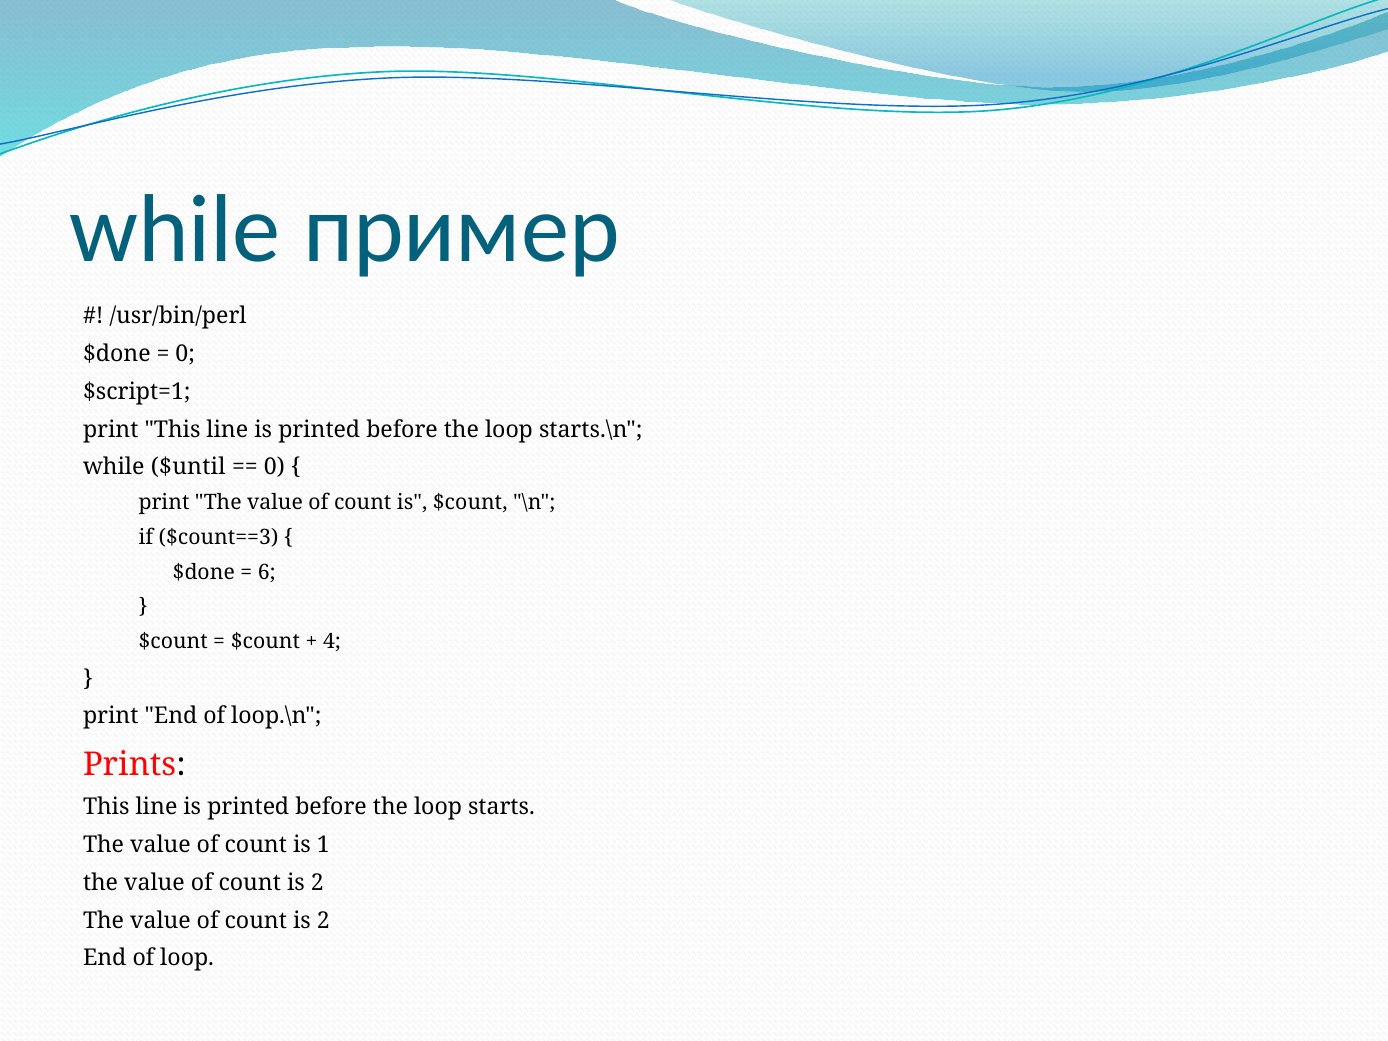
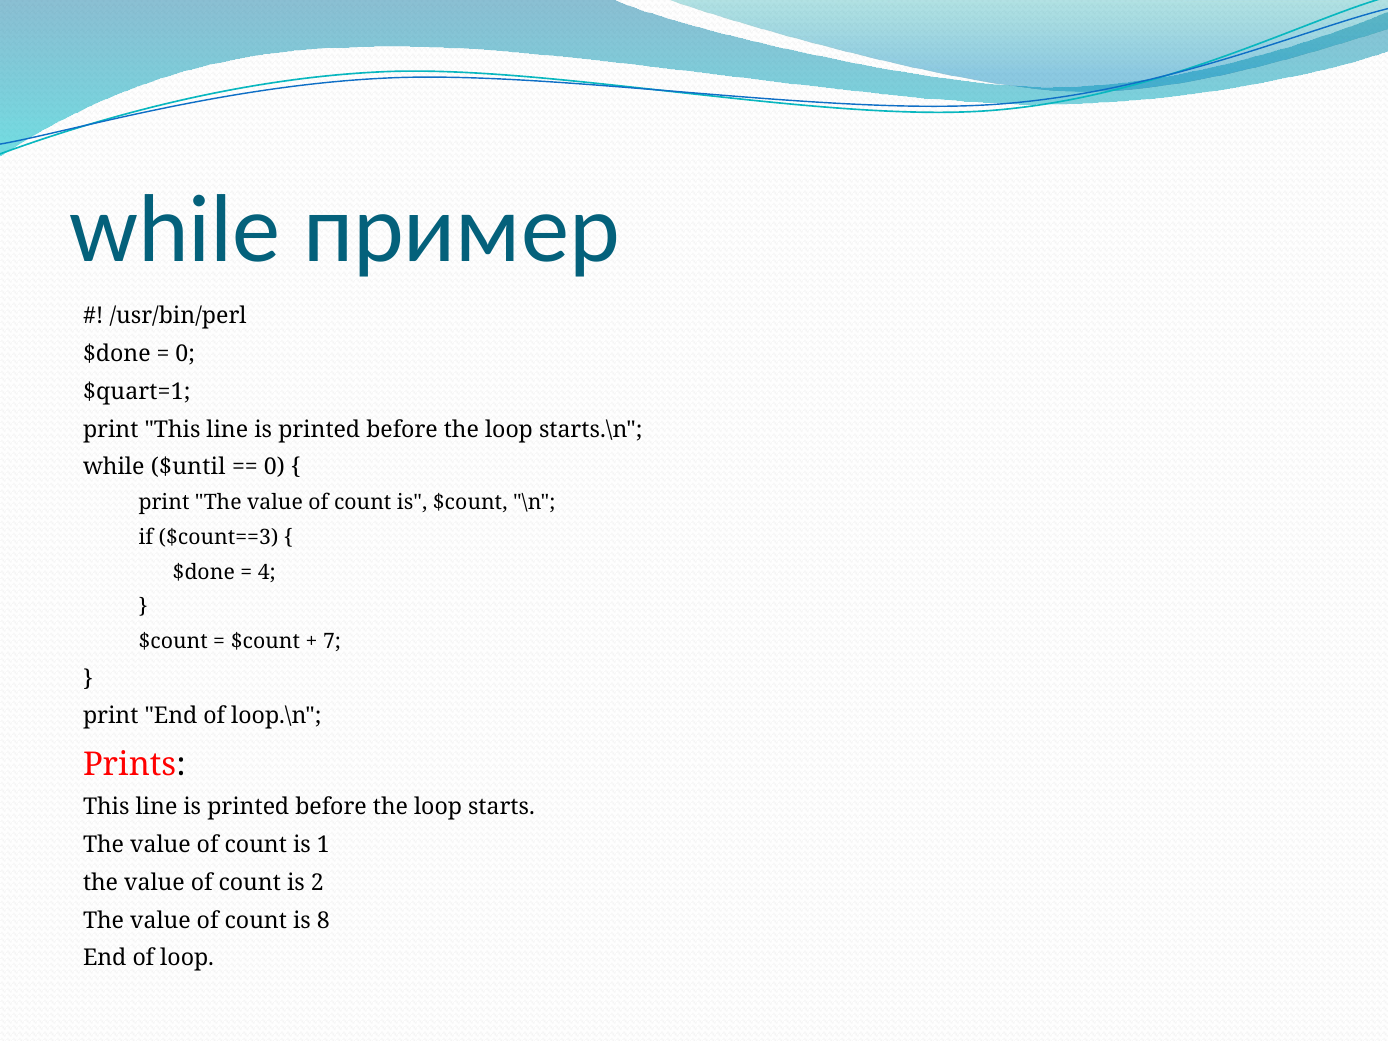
$script=1: $script=1 -> $quart=1 (137, 392)
6: 6 -> 4 (267, 572)
4: 4 -> 7 (332, 642)
2: 2 -> 8 (323, 920)
